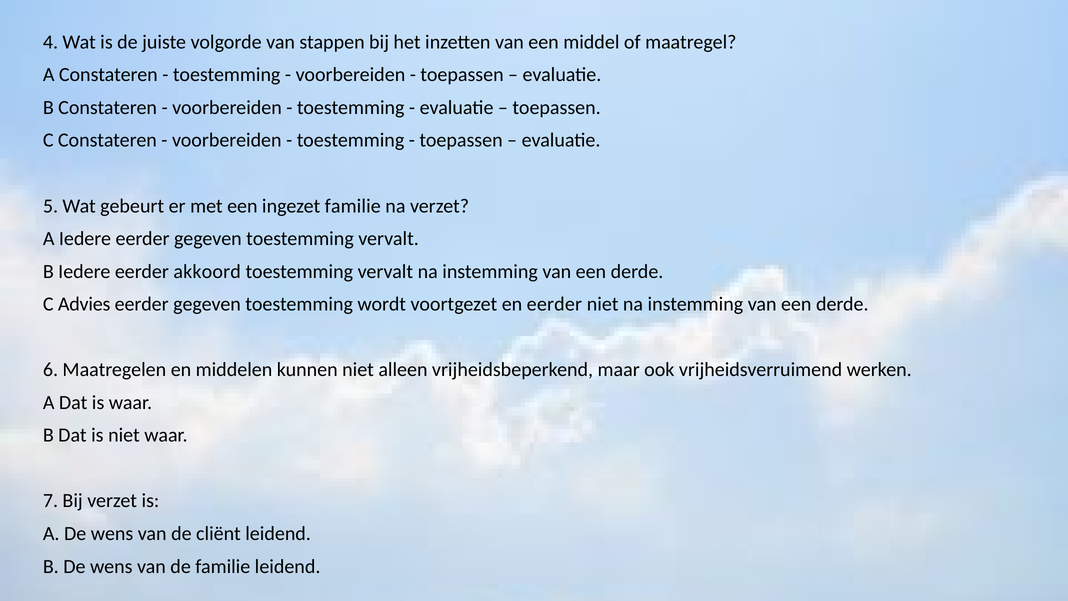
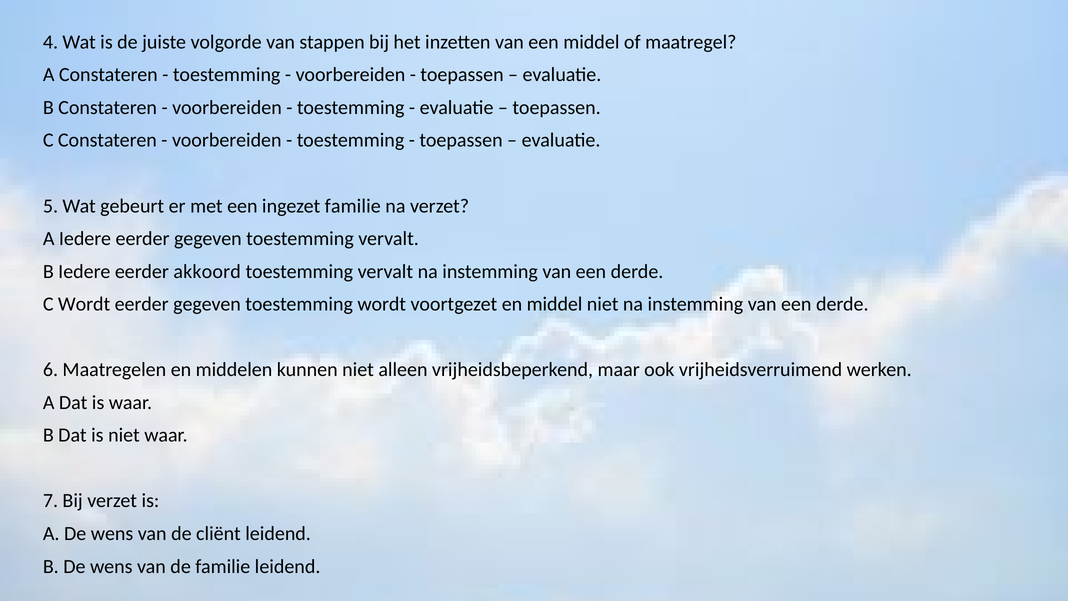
C Advies: Advies -> Wordt (84, 304)
en eerder: eerder -> middel (555, 304)
